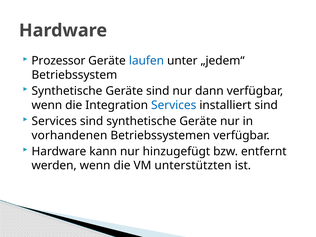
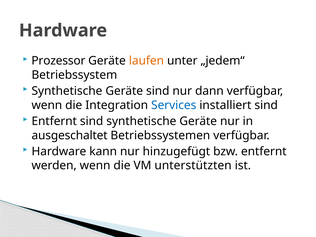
laufen colour: blue -> orange (146, 61)
Services: Services -> Entfernt (54, 121)
vorhandenen: vorhandenen -> ausgeschaltet (70, 135)
